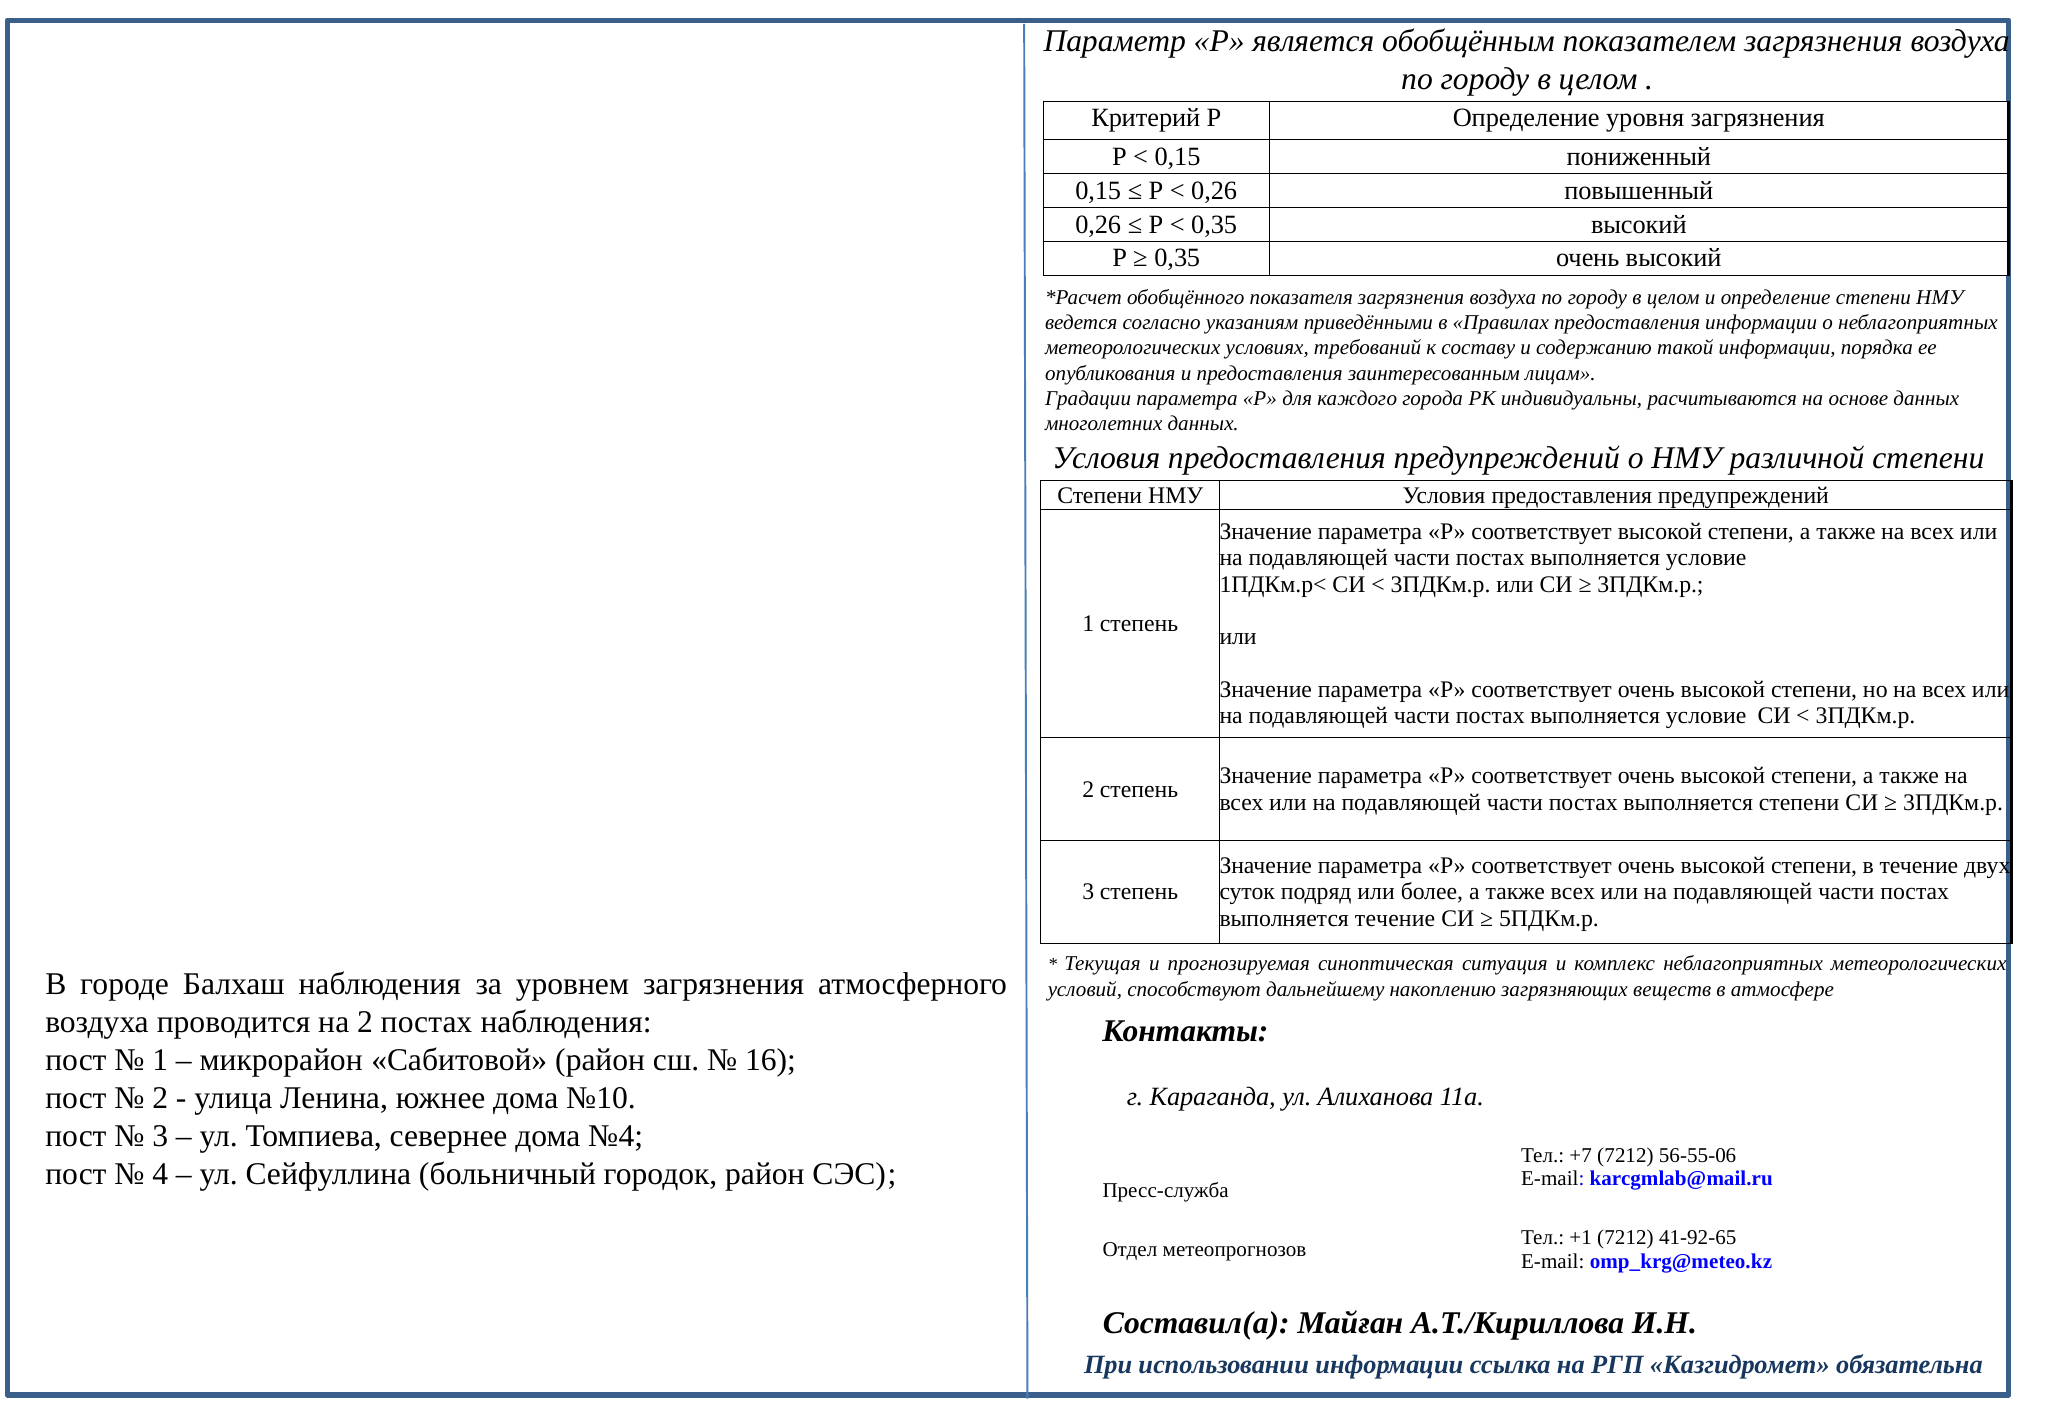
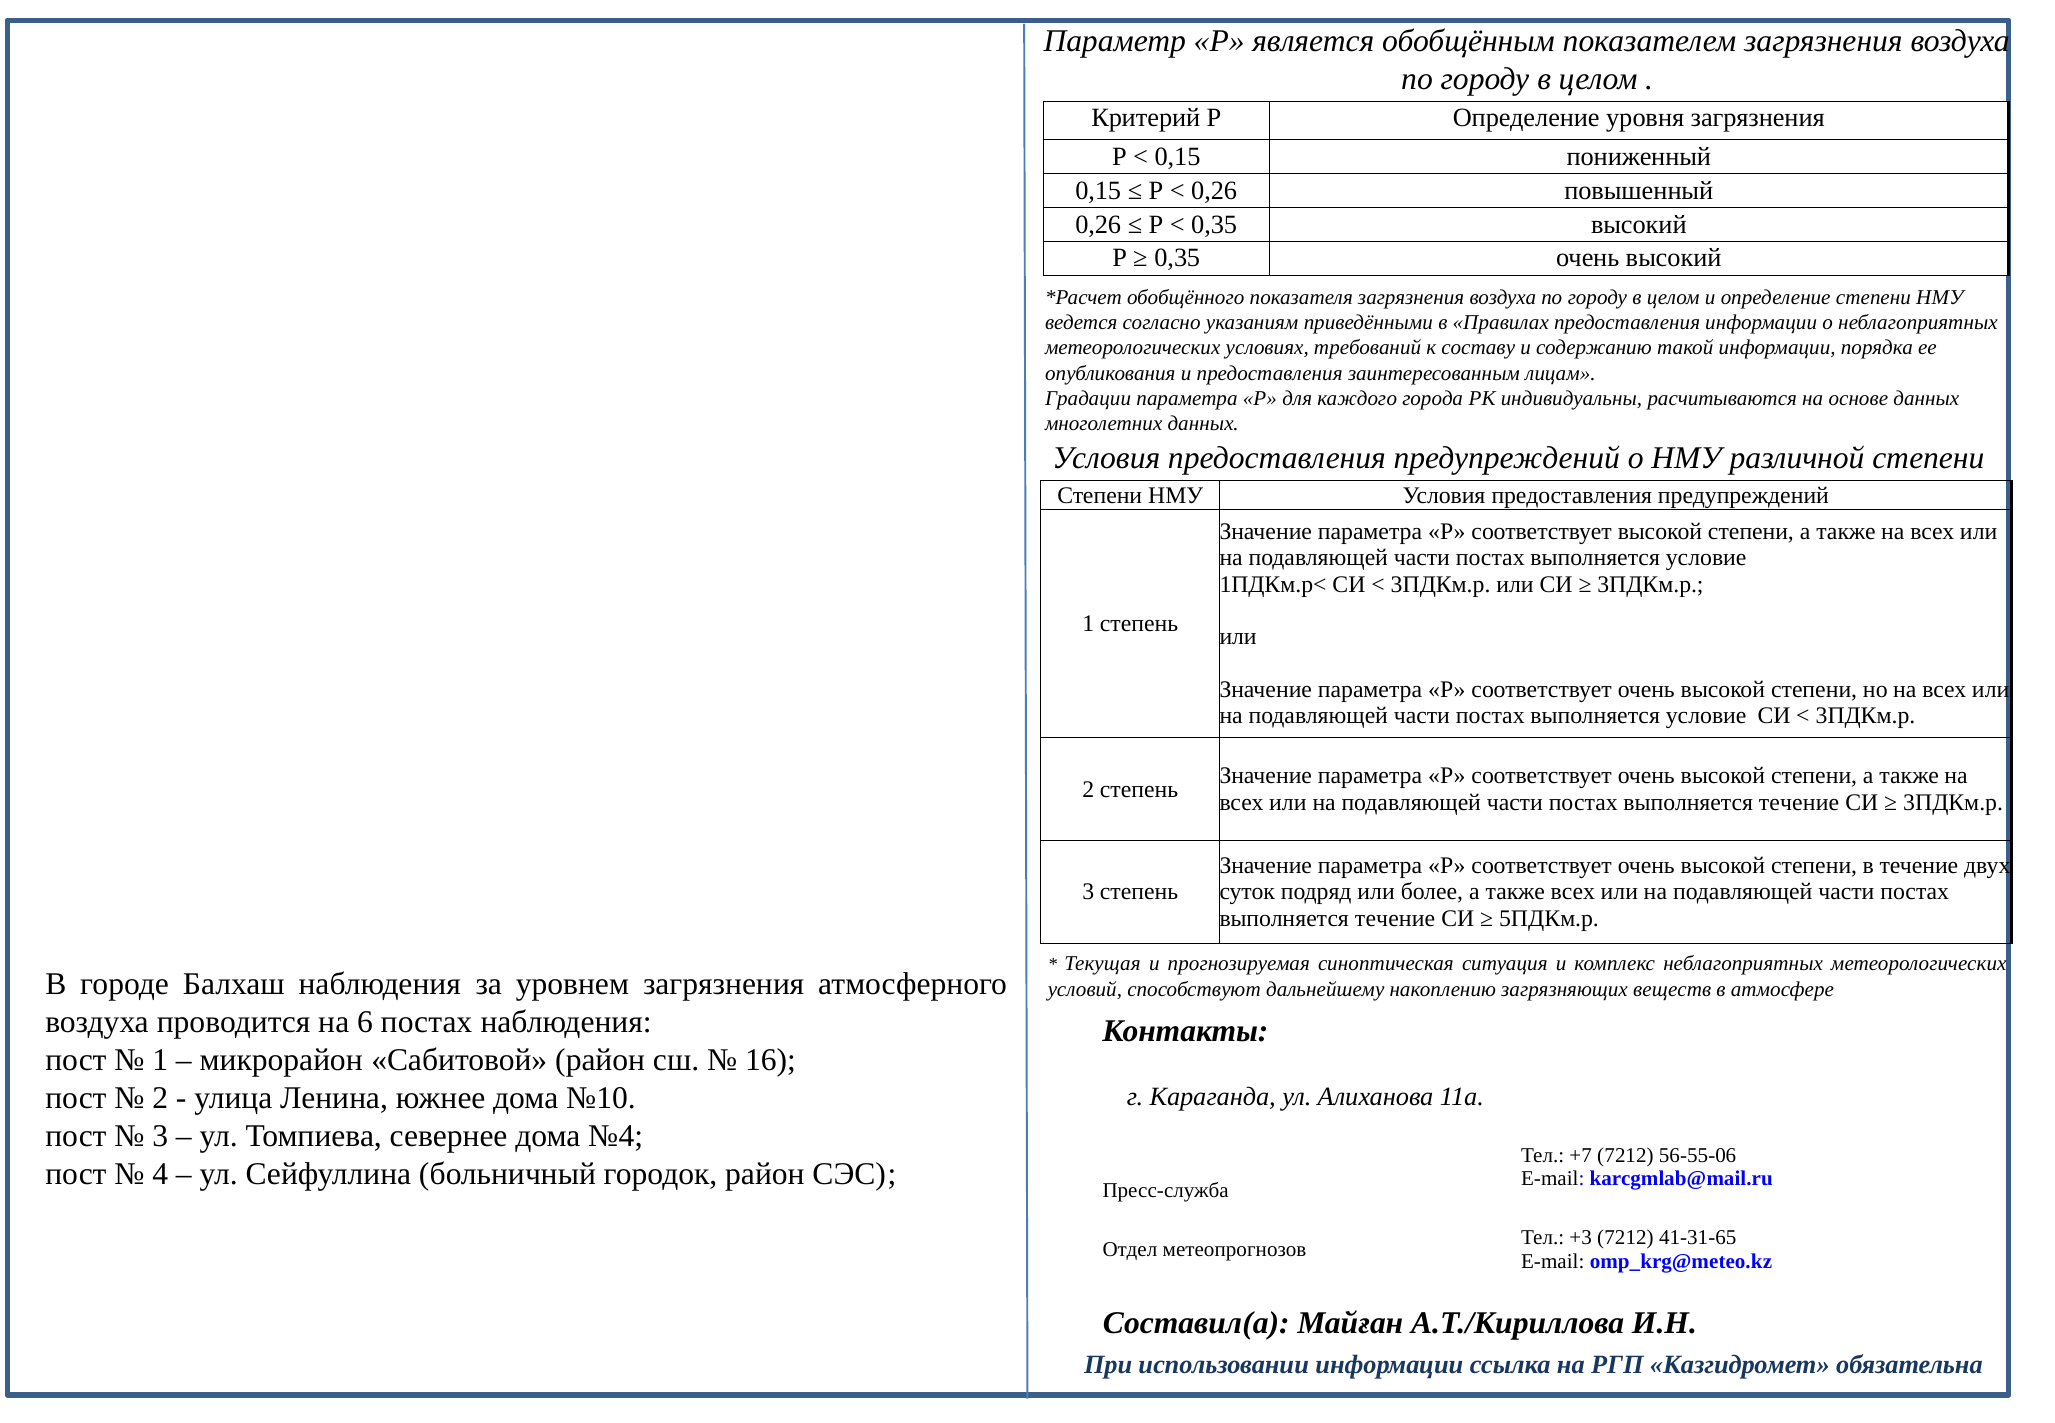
степени: степени -> течение (1799, 802)
на 2: 2 -> 6 (365, 1022)
+1: +1 -> +3 (1581, 1237)
41-92-65: 41-92-65 -> 41-31-65 (1698, 1237)
